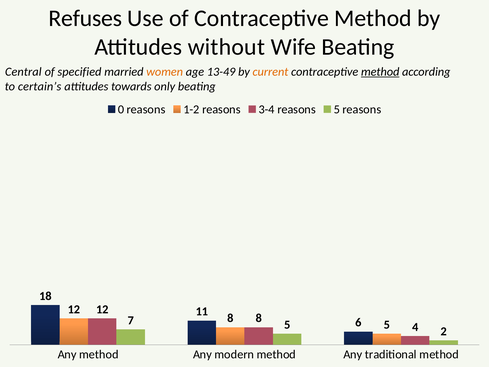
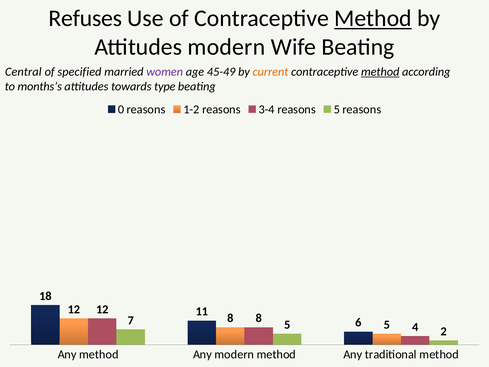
Method underline: none -> present (373, 18)
Attitudes without: without -> modern (226, 47)
women colour: orange -> purple (165, 72)
13-49: 13-49 -> 45-49 (221, 72)
certain’s: certain’s -> months’s (40, 86)
only: only -> type (165, 86)
